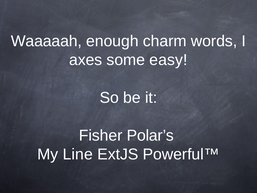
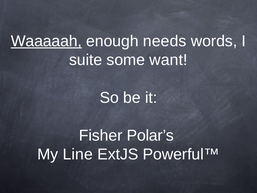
Waaaaah underline: none -> present (46, 41)
charm: charm -> needs (165, 41)
axes: axes -> suite (86, 60)
easy: easy -> want (168, 60)
